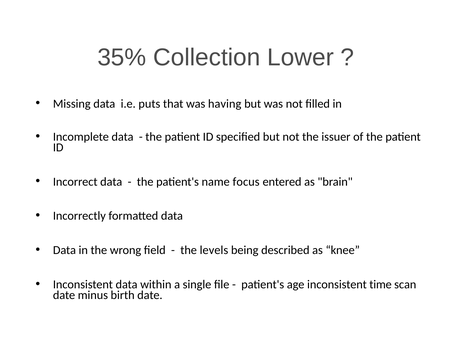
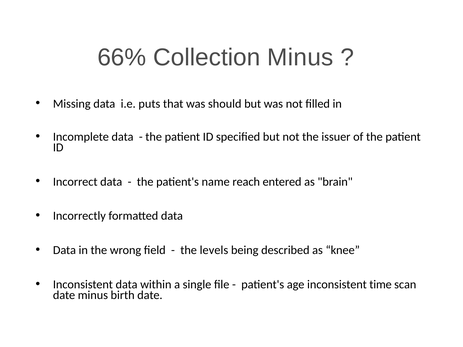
35%: 35% -> 66% (122, 57)
Collection Lower: Lower -> Minus (300, 57)
having: having -> should (225, 104)
focus: focus -> reach (246, 182)
